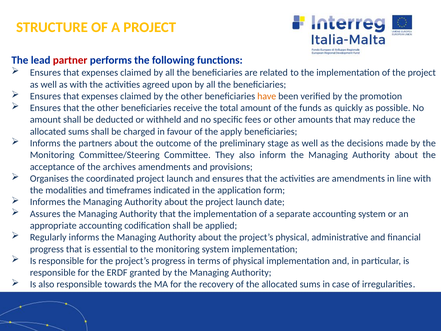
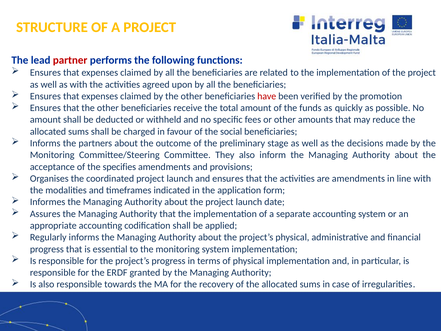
have colour: orange -> red (267, 96)
apply: apply -> social (231, 131)
archives: archives -> specifies (119, 167)
